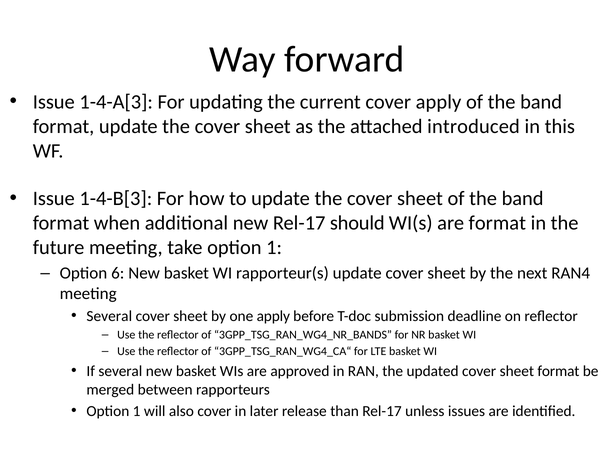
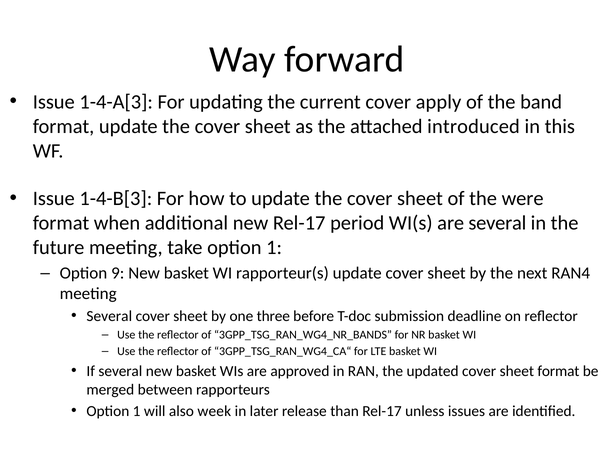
sheet of the band: band -> were (523, 199)
should: should -> period (357, 223)
are format: format -> several (497, 223)
6: 6 -> 9 (118, 274)
one apply: apply -> three (273, 317)
also cover: cover -> week (214, 411)
